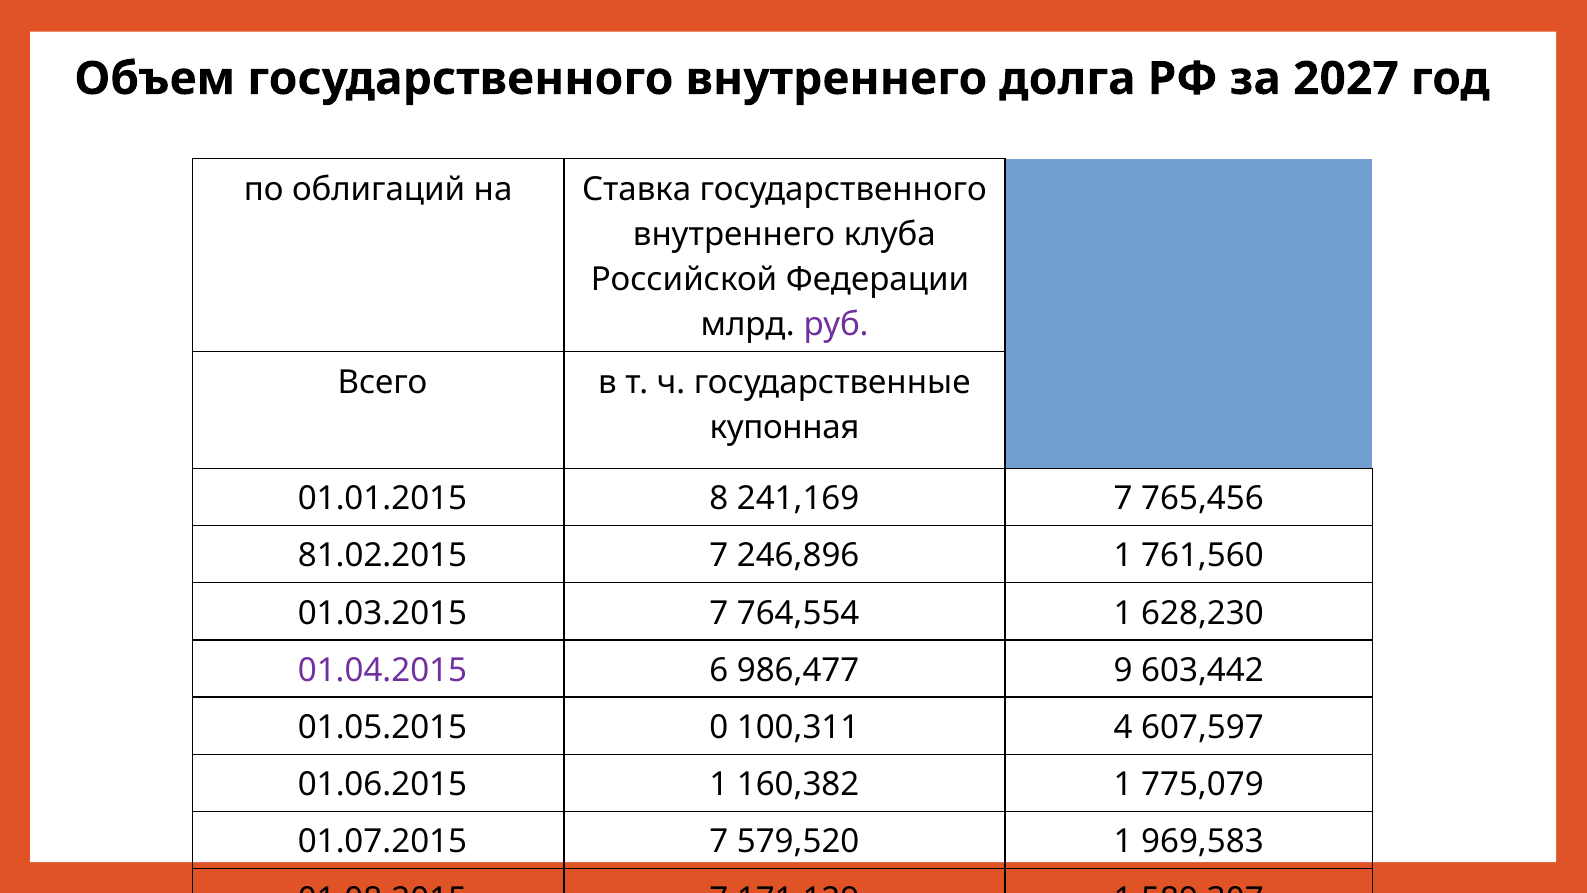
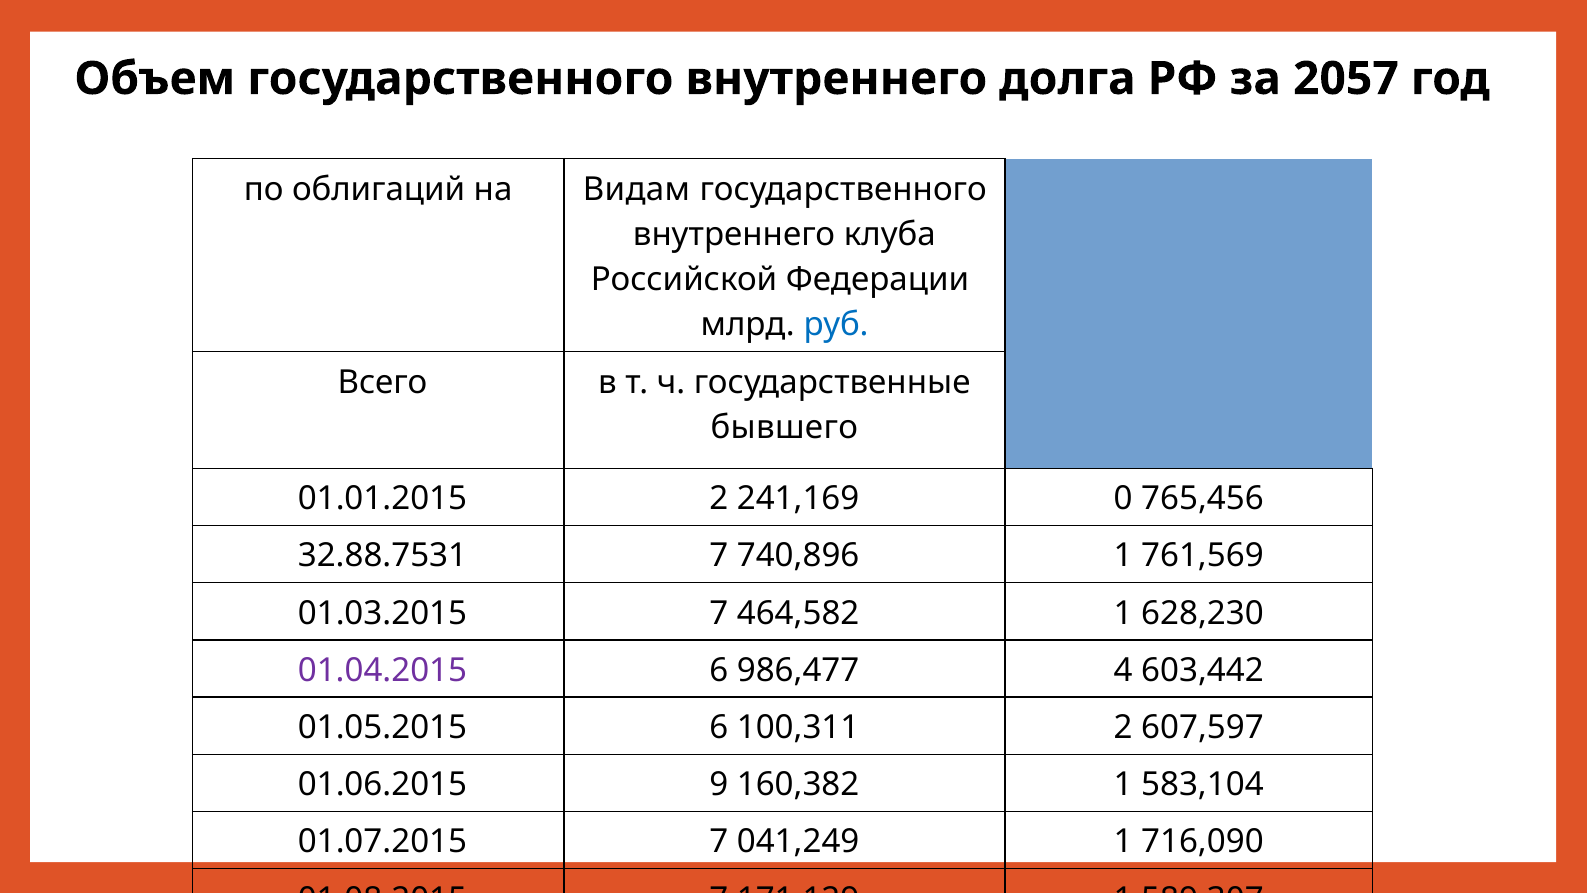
2027: 2027 -> 2057 (1346, 79)
Ставка: Ставка -> Видам (636, 189)
руб colour: purple -> blue (836, 325)
купонная: купонная -> бывшего (784, 427)
01.01.2015 8: 8 -> 2 (719, 499)
241,169 7: 7 -> 0 (1123, 499)
81.02.2015: 81.02.2015 -> 32.88.7531 (382, 556)
246,896: 246,896 -> 740,896 (798, 556)
761,560: 761,560 -> 761,569 (1202, 556)
764,554: 764,554 -> 464,582 (798, 613)
9: 9 -> 4 (1123, 670)
01.05.2015 0: 0 -> 6 (719, 727)
100,311 4: 4 -> 2 (1123, 727)
01.06.2015 1: 1 -> 9 (719, 785)
775,079: 775,079 -> 583,104 (1202, 785)
579,520: 579,520 -> 041,249 (798, 842)
969,583: 969,583 -> 716,090 (1202, 842)
